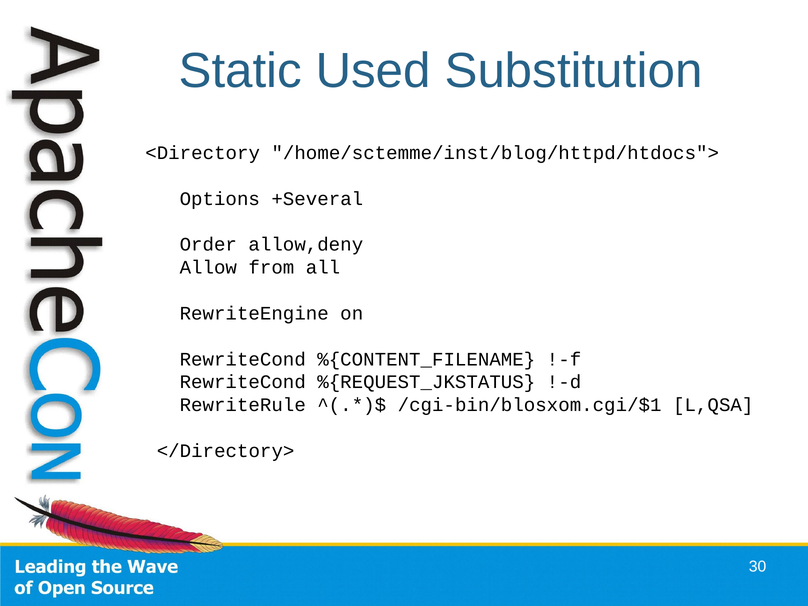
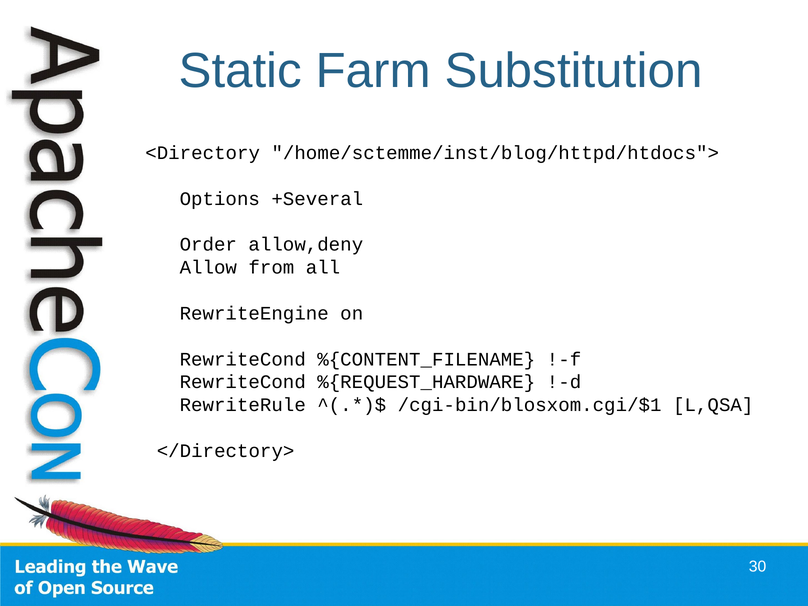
Used: Used -> Farm (373, 71)
%{REQUEST_JKSTATUS: %{REQUEST_JKSTATUS -> %{REQUEST_HARDWARE (426, 382)
